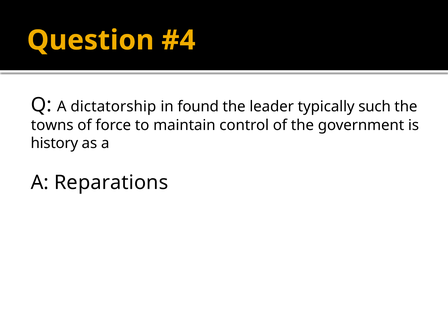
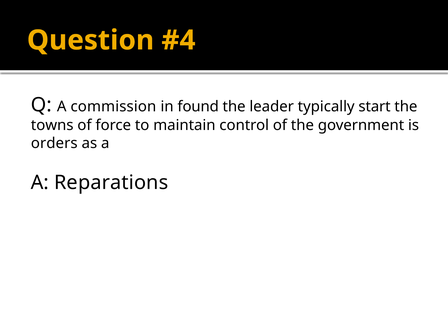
dictatorship: dictatorship -> commission (113, 106)
such: such -> start (375, 106)
history: history -> orders (54, 143)
